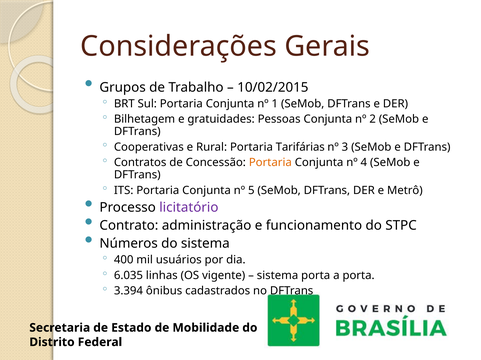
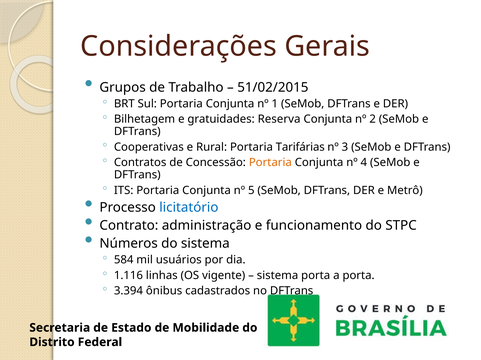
10/02/2015: 10/02/2015 -> 51/02/2015 (273, 87)
Pessoas: Pessoas -> Reserva (279, 119)
licitatório colour: purple -> blue (189, 208)
400: 400 -> 584 (124, 260)
6.035: 6.035 -> 1.116 (128, 276)
